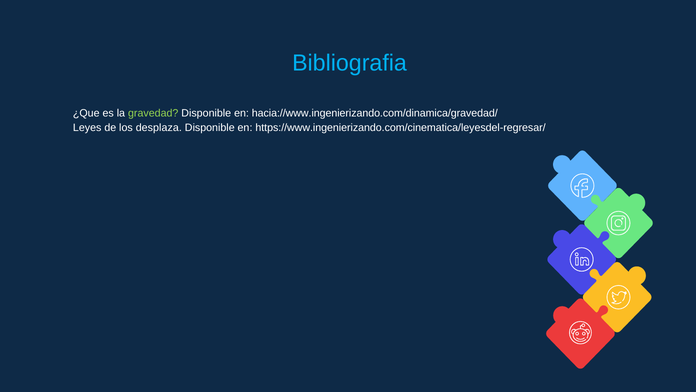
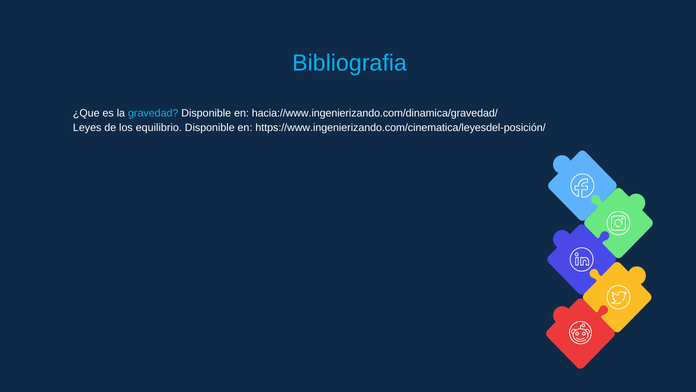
gravedad colour: light green -> light blue (153, 113)
desplaza: desplaza -> equilibrio (159, 128)
https://www.ingenierizando.com/cinematica/leyesdel-regresar/: https://www.ingenierizando.com/cinematica/leyesdel-regresar/ -> https://www.ingenierizando.com/cinematica/leyesdel-posición/ (401, 128)
